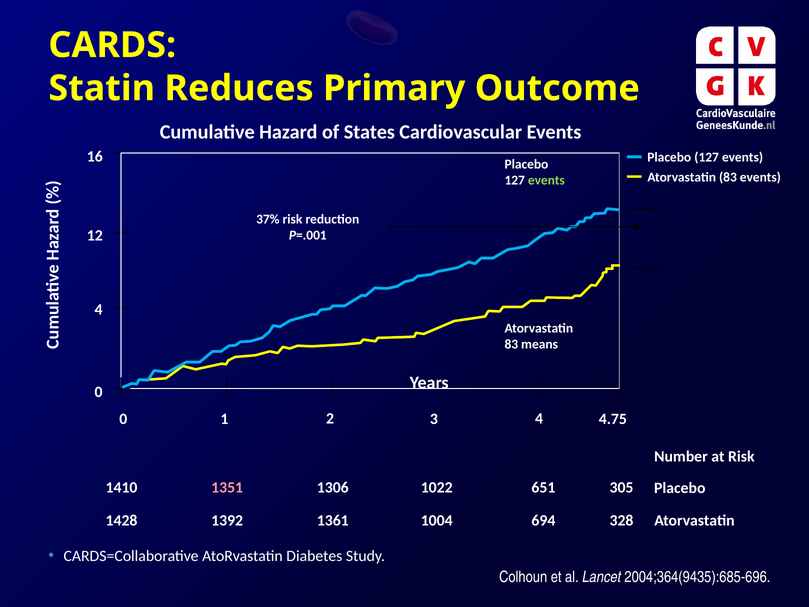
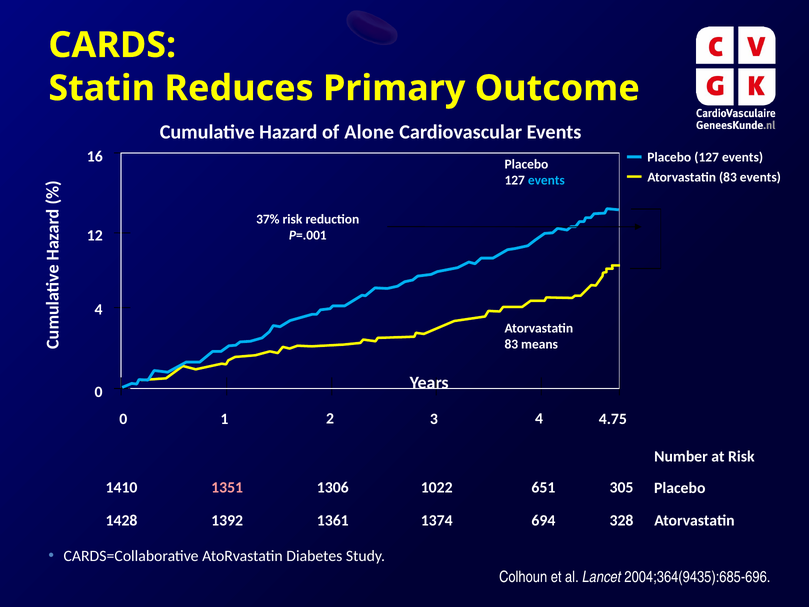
States: States -> Alone (369, 132)
events colour: light green -> light blue (546, 180)
1004: 1004 -> 1374 (437, 520)
